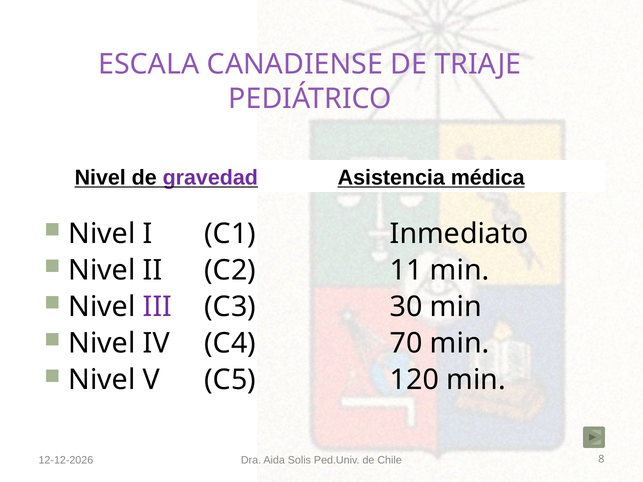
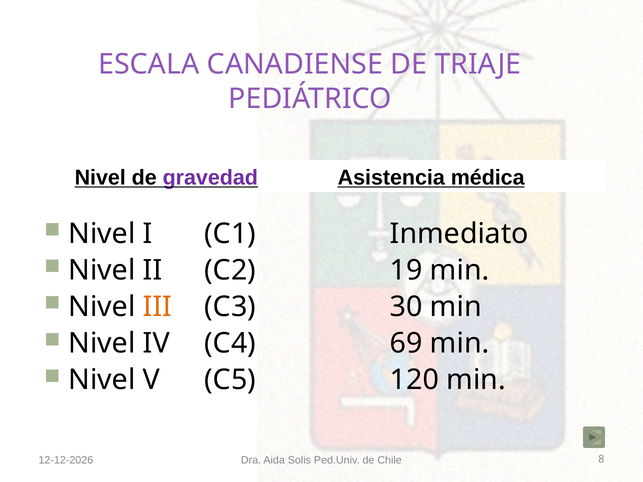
11: 11 -> 19 (406, 270)
III colour: purple -> orange (157, 307)
70: 70 -> 69 (406, 344)
